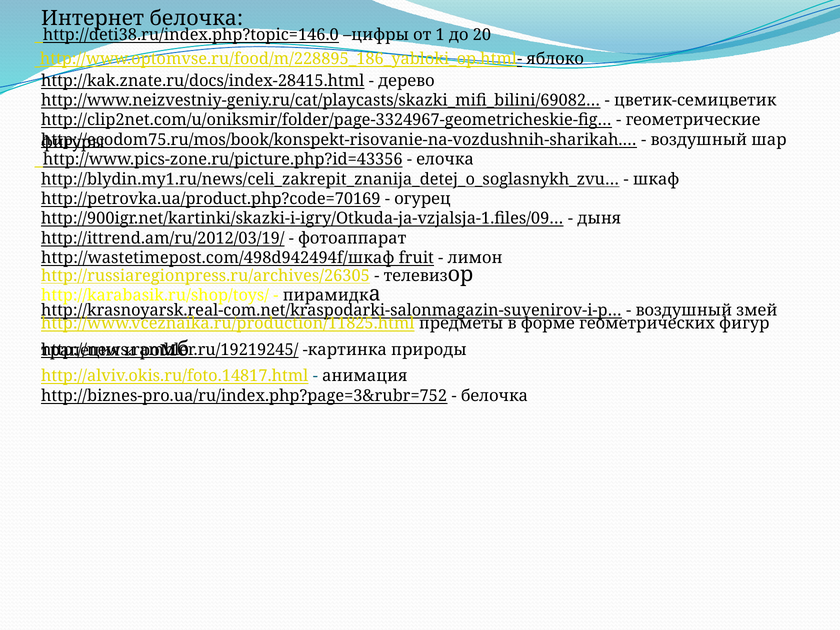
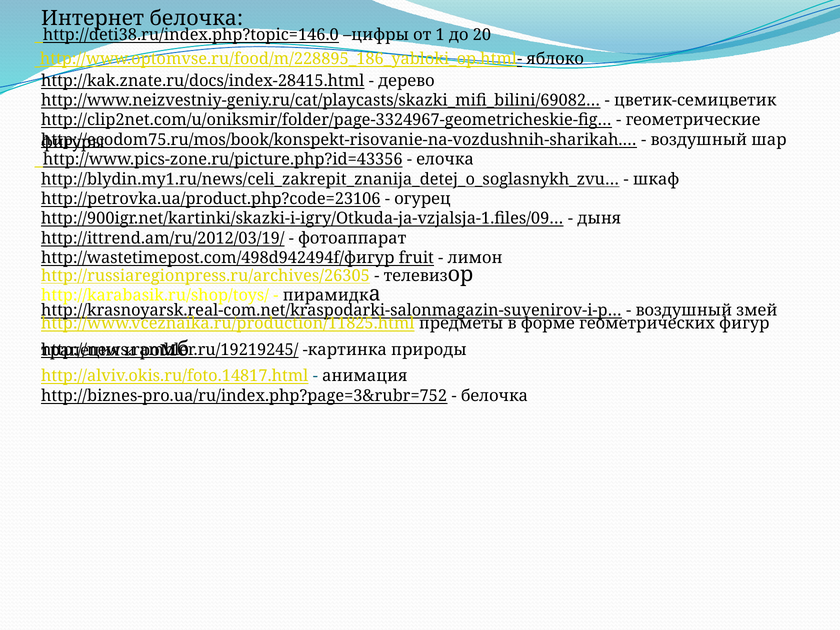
http://petrovka.ua/product.php?code=70169: http://petrovka.ua/product.php?code=70169 -> http://petrovka.ua/product.php?code=23106 (211, 199)
http://wastetimepost.com/498d942494f/шкаф: http://wastetimepost.com/498d942494f/шкаф -> http://wastetimepost.com/498d942494f/фигур (218, 258)
